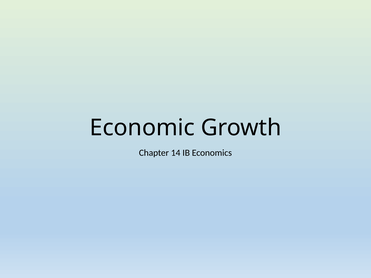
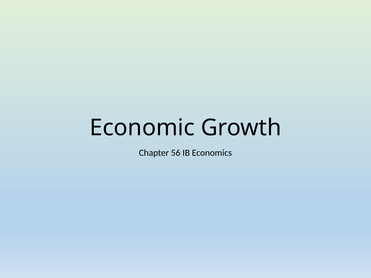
14: 14 -> 56 (176, 153)
